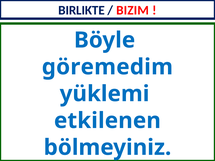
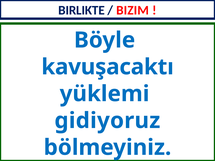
göremedim: göremedim -> kavuşacaktı (108, 67)
etkilenen: etkilenen -> gidiyoruz (107, 121)
